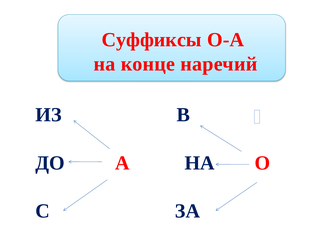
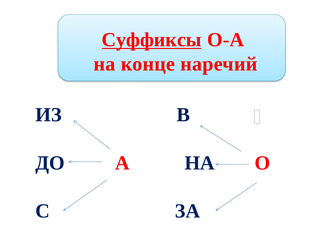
Суффиксы underline: none -> present (152, 40)
